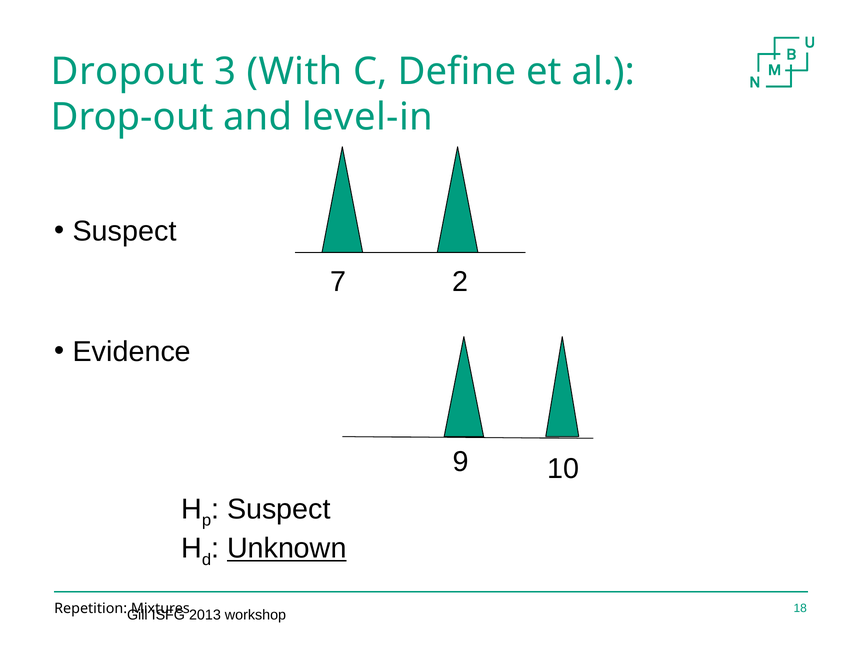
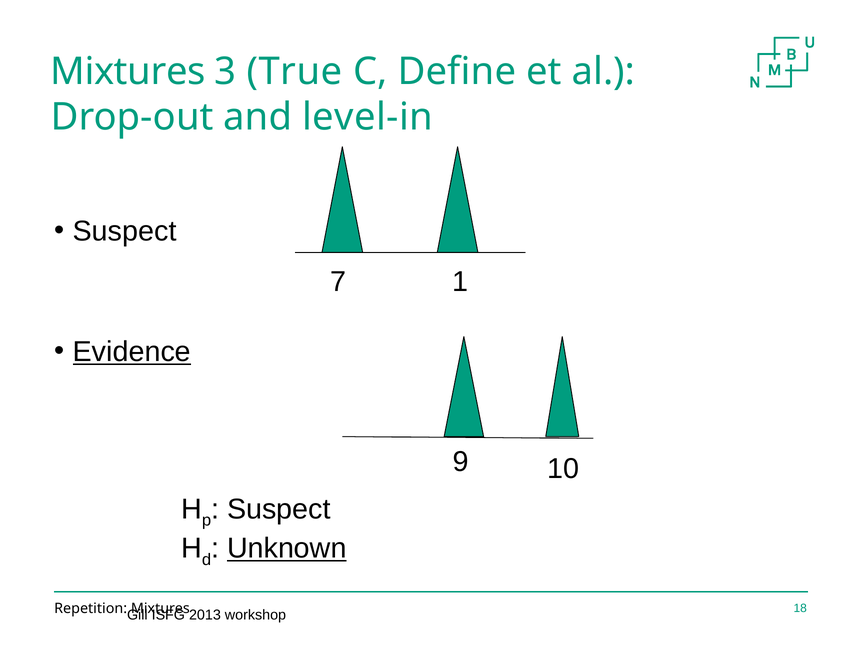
Dropout: Dropout -> Mixtures (128, 71)
With: With -> True (295, 71)
2: 2 -> 1 (460, 282)
Evidence underline: none -> present (132, 352)
